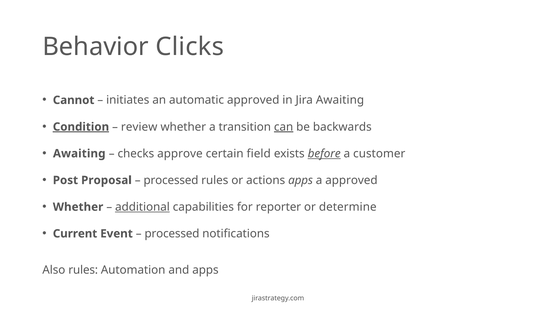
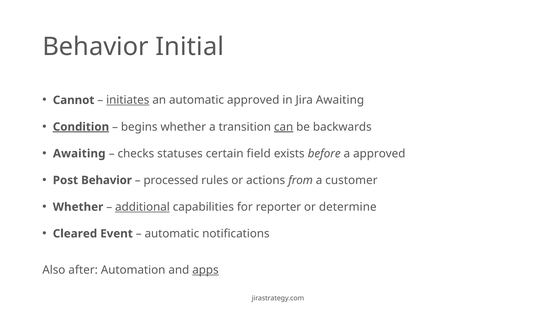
Clicks: Clicks -> Initial (190, 47)
initiates underline: none -> present (128, 100)
review: review -> begins (139, 127)
approve: approve -> statuses (180, 153)
before underline: present -> none (324, 153)
a customer: customer -> approved (379, 153)
Post Proposal: Proposal -> Behavior (107, 180)
actions apps: apps -> from (301, 180)
a approved: approved -> customer (351, 180)
Current: Current -> Cleared (75, 233)
processed: processed -> automatic (172, 233)
Also rules: rules -> after (83, 270)
apps underline: none -> present (205, 270)
